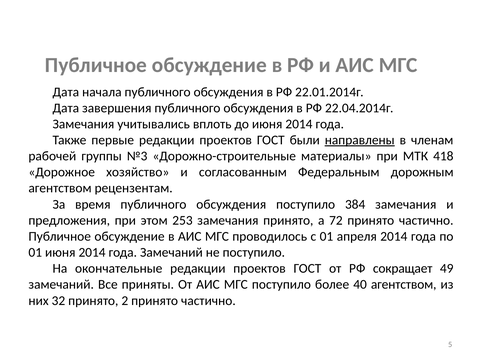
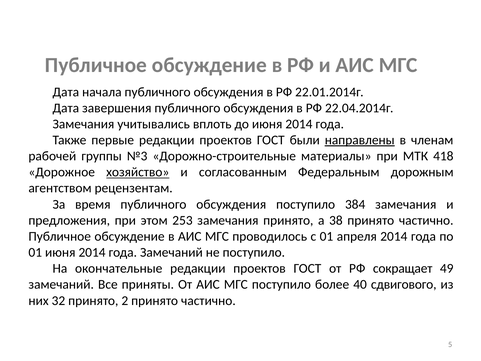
хозяйство underline: none -> present (138, 172)
72: 72 -> 38 (336, 220)
40 агентством: агентством -> сдвигового (404, 284)
